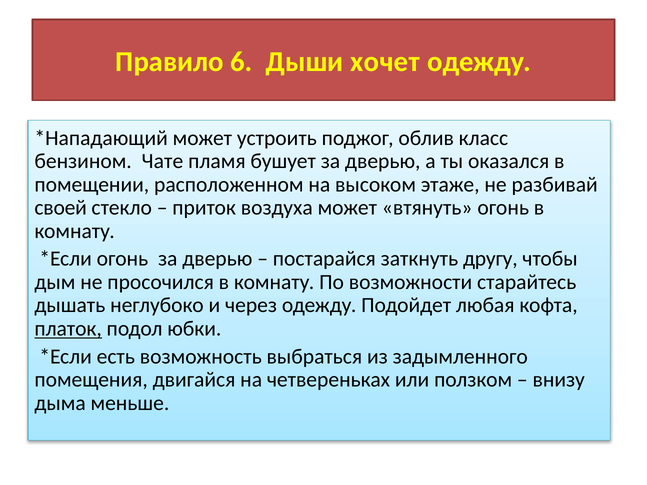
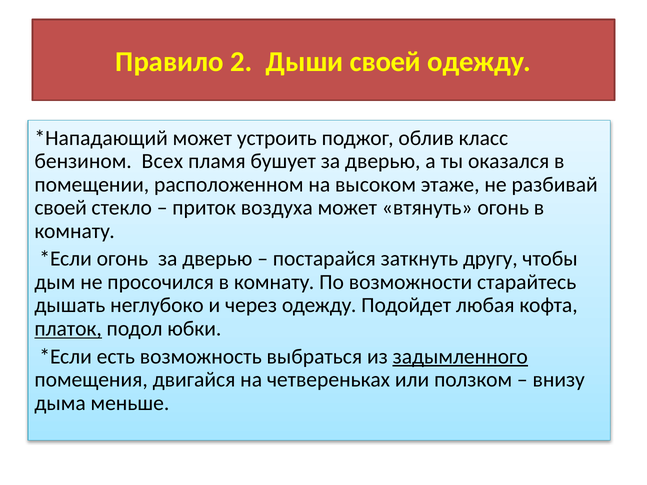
6: 6 -> 2 (242, 62)
Дыши хочет: хочет -> своей (385, 62)
Чате: Чате -> Всех (162, 161)
задымленного underline: none -> present (460, 357)
